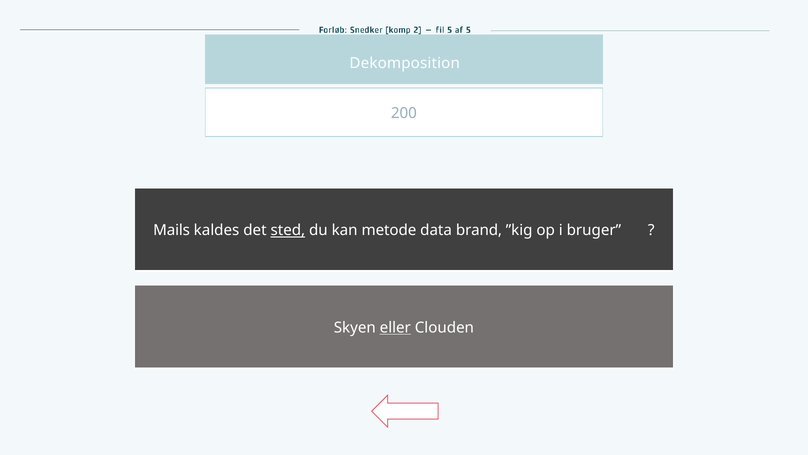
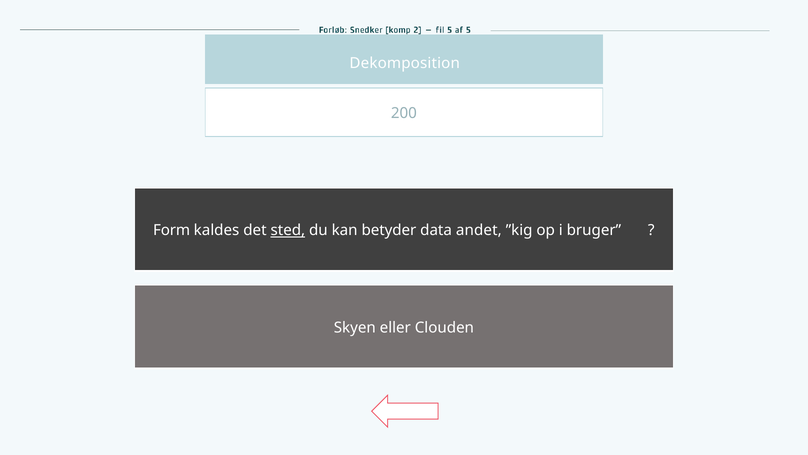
Mails: Mails -> Form (172, 230)
metode: metode -> betyder (389, 230)
brand: brand -> andet (479, 230)
eller underline: present -> none (395, 327)
